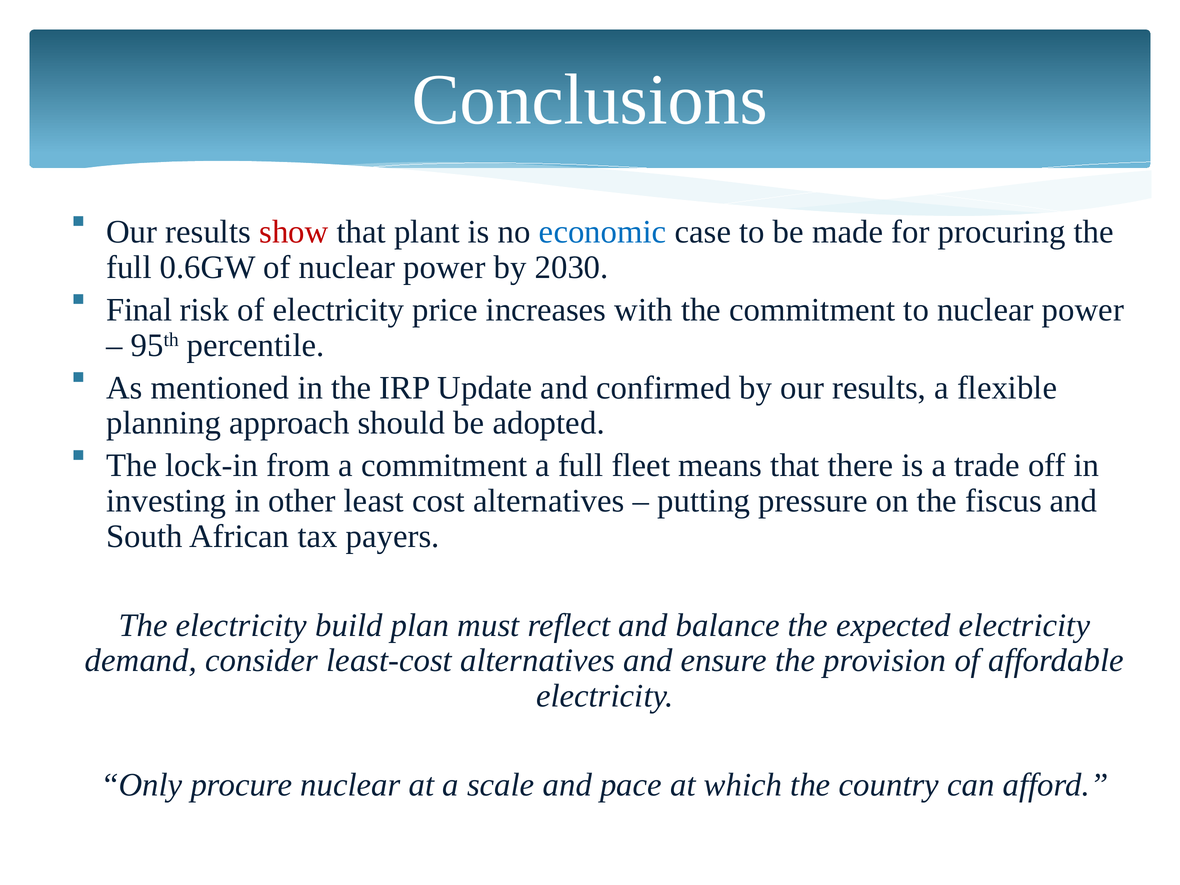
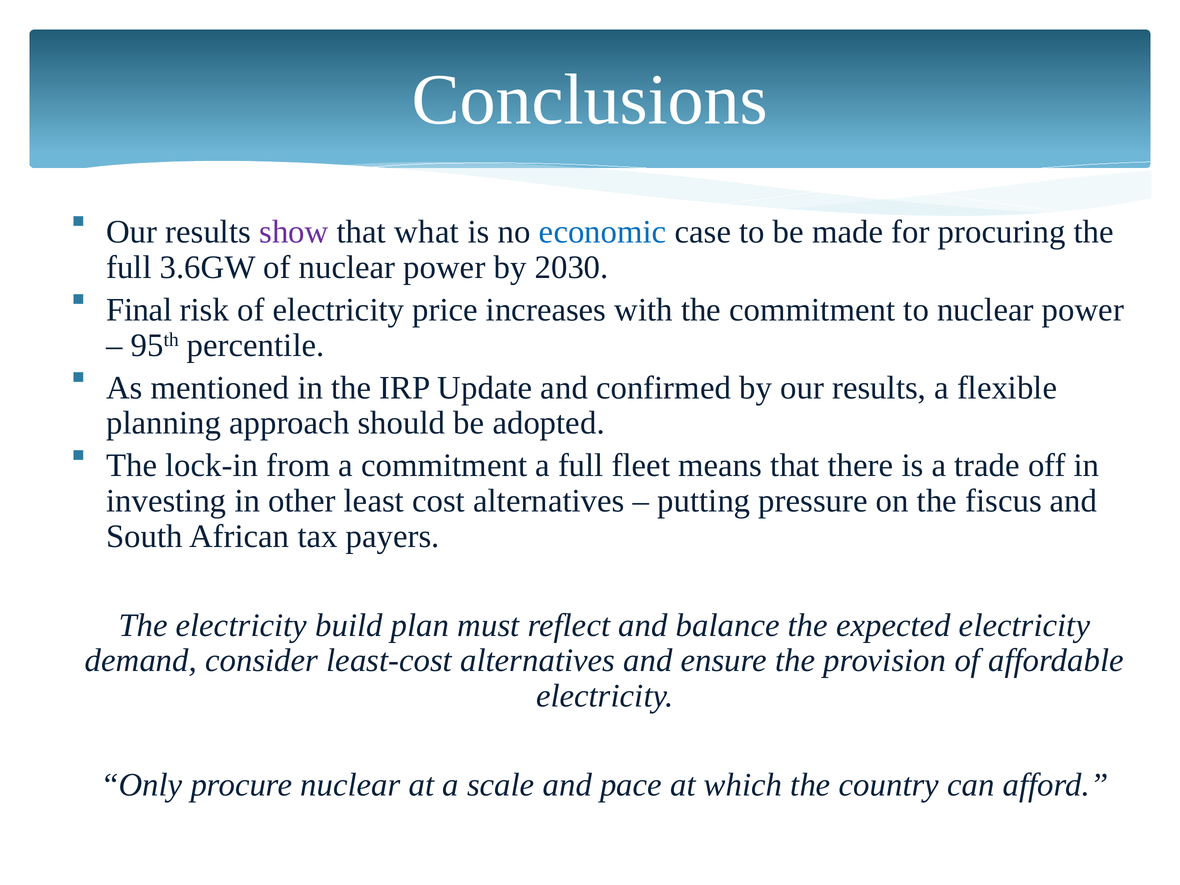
show colour: red -> purple (294, 232)
plant: plant -> what (427, 232)
0.6GW: 0.6GW -> 3.6GW (208, 267)
